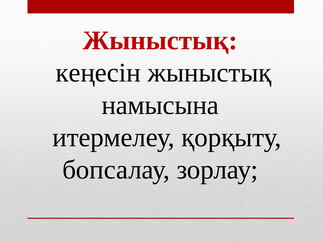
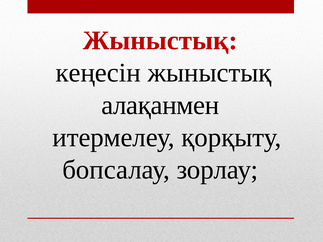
намысына: намысына -> алақанмен (160, 105)
